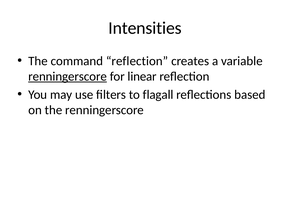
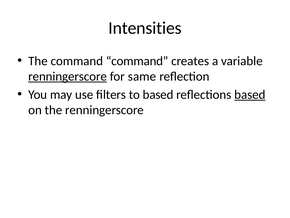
command reflection: reflection -> command (137, 61)
linear: linear -> same (142, 76)
to flagall: flagall -> based (158, 94)
based underline: none -> present (250, 94)
